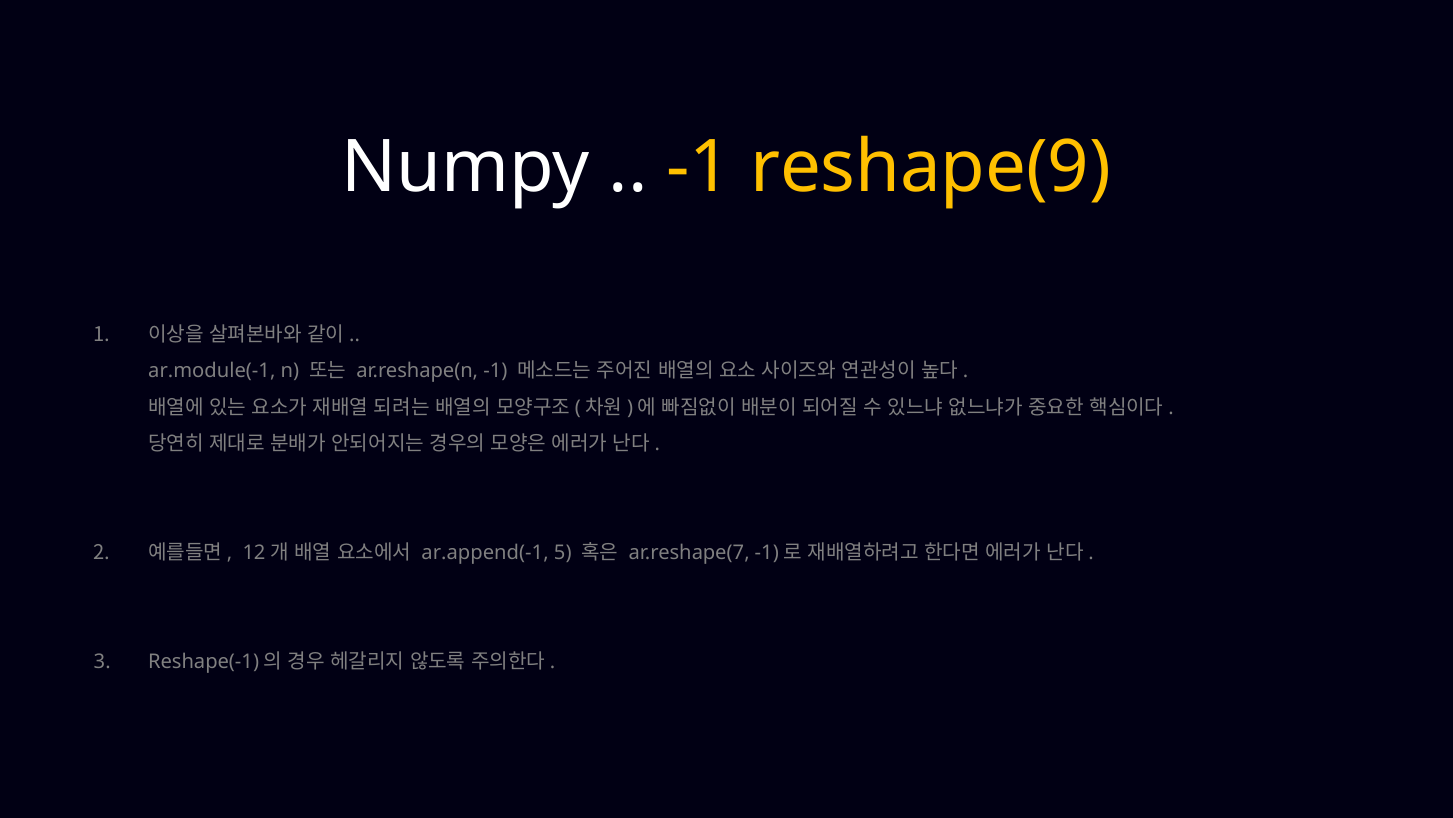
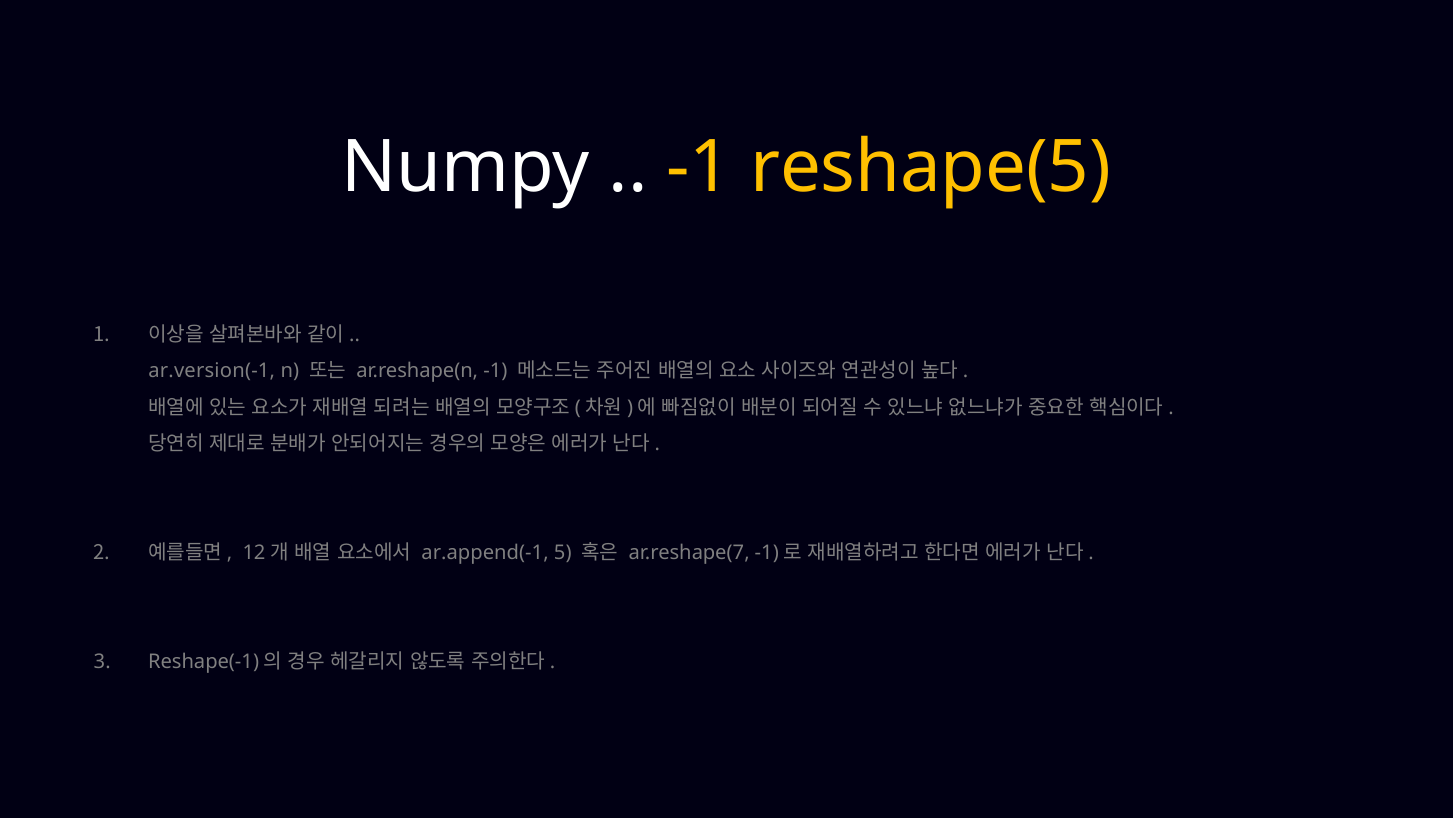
reshape(9: reshape(9 -> reshape(5 (931, 167)
ar.module(-1: ar.module(-1 -> ar.version(-1 (212, 371)
